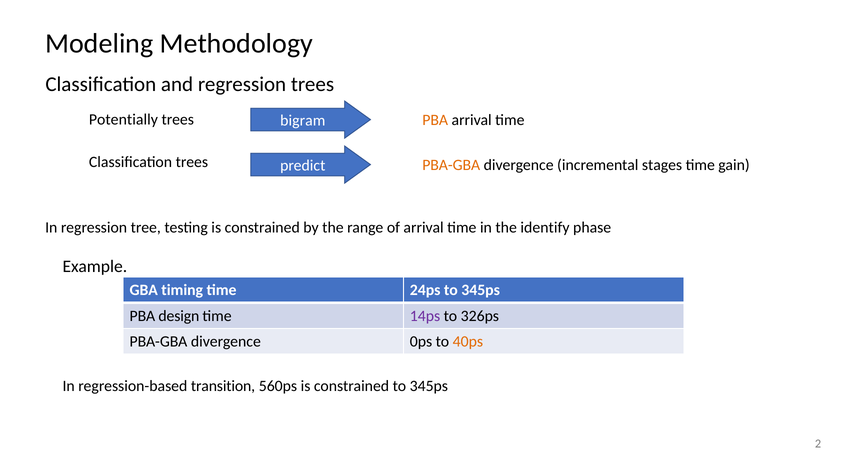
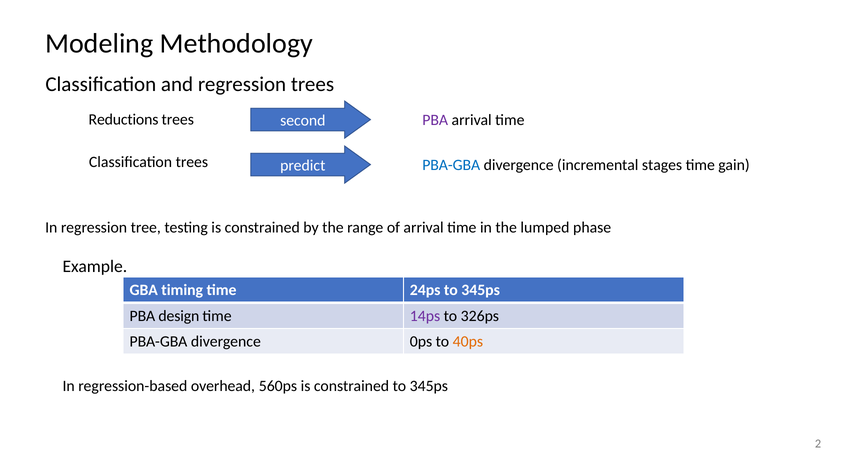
Potentially: Potentially -> Reductions (124, 120)
PBA colour: orange -> purple (435, 120)
bigram: bigram -> second (303, 121)
PBA-GBA colour: orange -> blue (451, 165)
identify: identify -> lumped (545, 227)
transition: transition -> overhead (223, 386)
